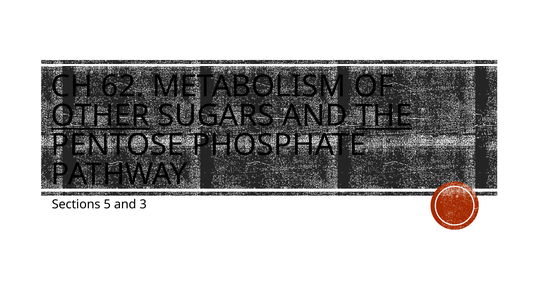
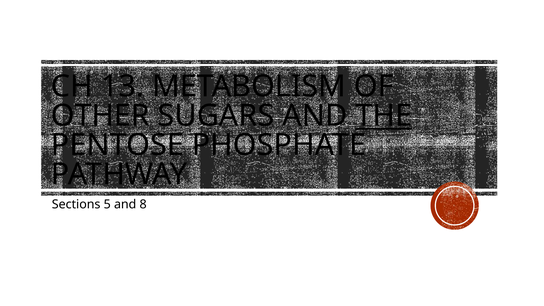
62: 62 -> 13 (123, 86)
OTHER underline: present -> none (100, 116)
3: 3 -> 8 (143, 205)
